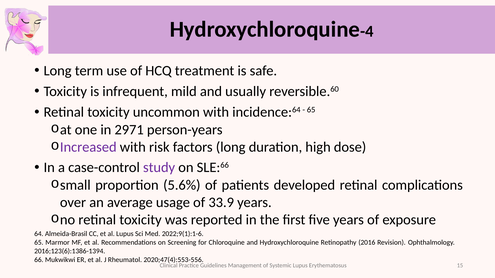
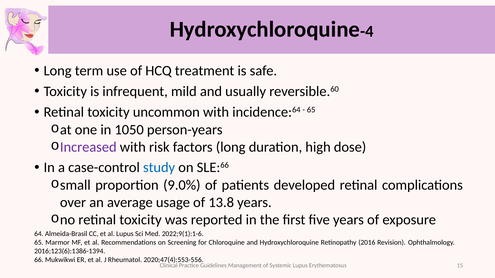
2971: 2971 -> 1050 (129, 130)
study colour: purple -> blue (159, 168)
5.6%: 5.6% -> 9.0% (182, 185)
33.9: 33.9 -> 13.8 (221, 203)
